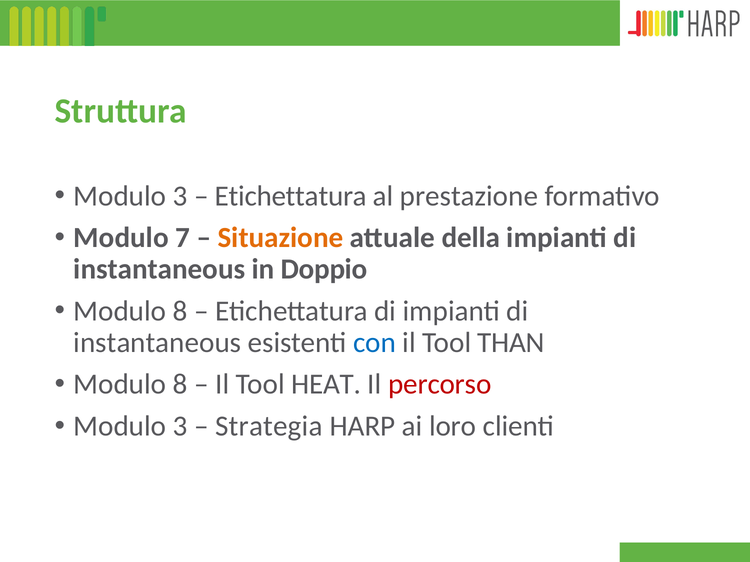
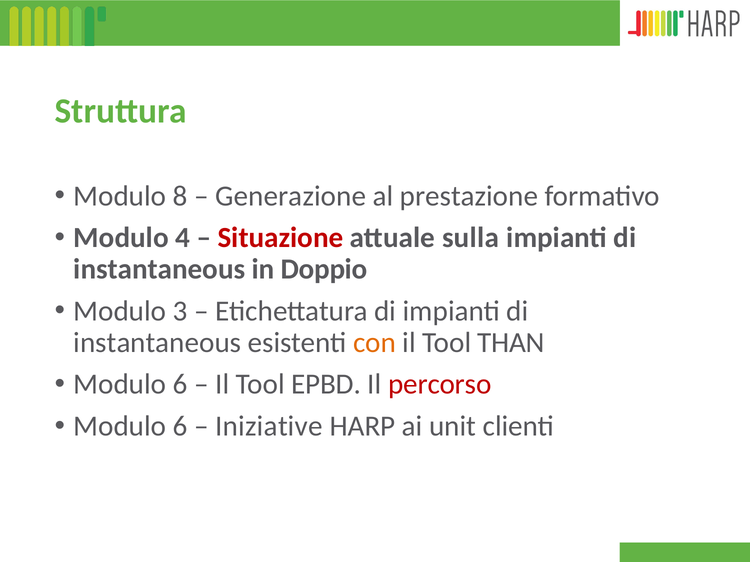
3: 3 -> 8 (180, 196)
Etichettatura: Etichettatura -> Generazione (291, 196)
7: 7 -> 4 (183, 238)
Situazione colour: orange -> red (280, 238)
della: della -> sulla (471, 238)
8: 8 -> 3 (180, 311)
con colour: blue -> orange (375, 343)
8: 8 -> 6 (180, 385)
HEAT: HEAT -> EPBD (326, 385)
3: 3 -> 6 (180, 426)
Strategia: Strategia -> Iniziative (269, 426)
loro: loro -> unit (453, 426)
